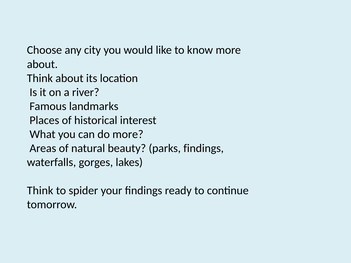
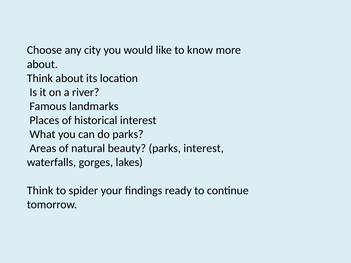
do more: more -> parks (128, 134)
parks findings: findings -> interest (204, 148)
